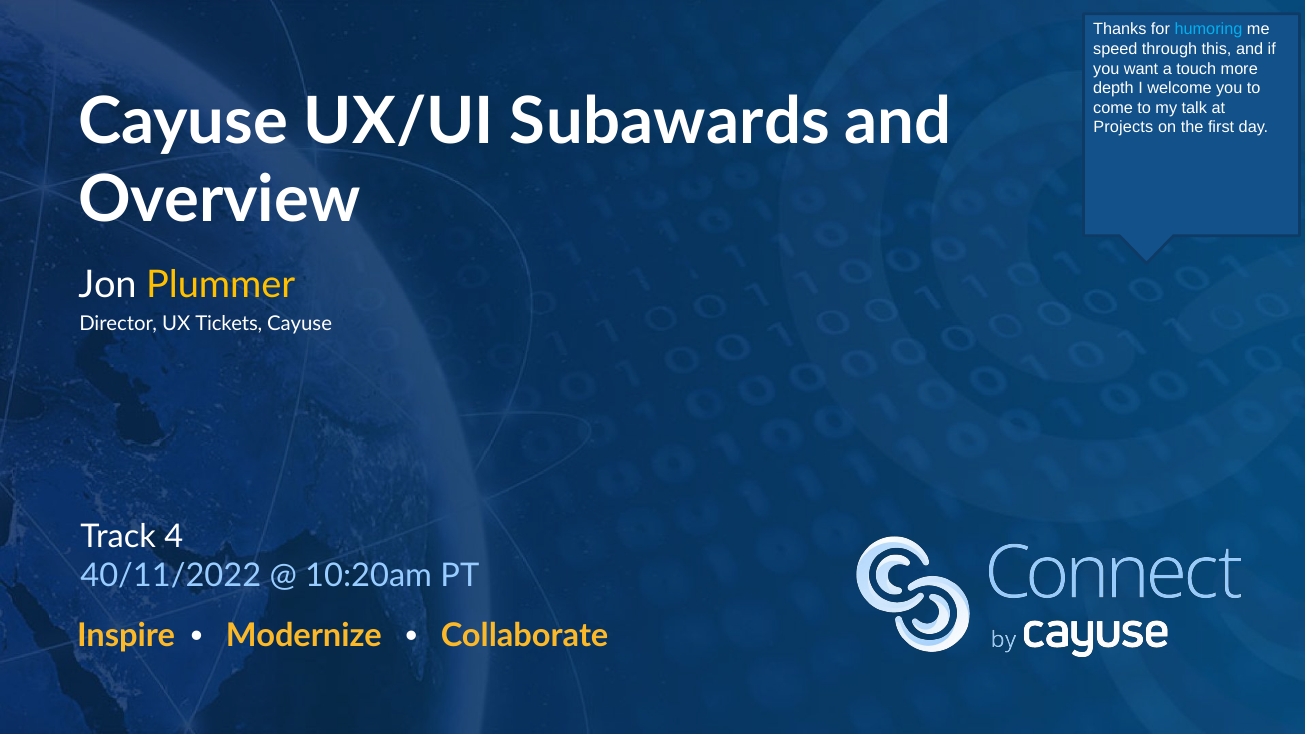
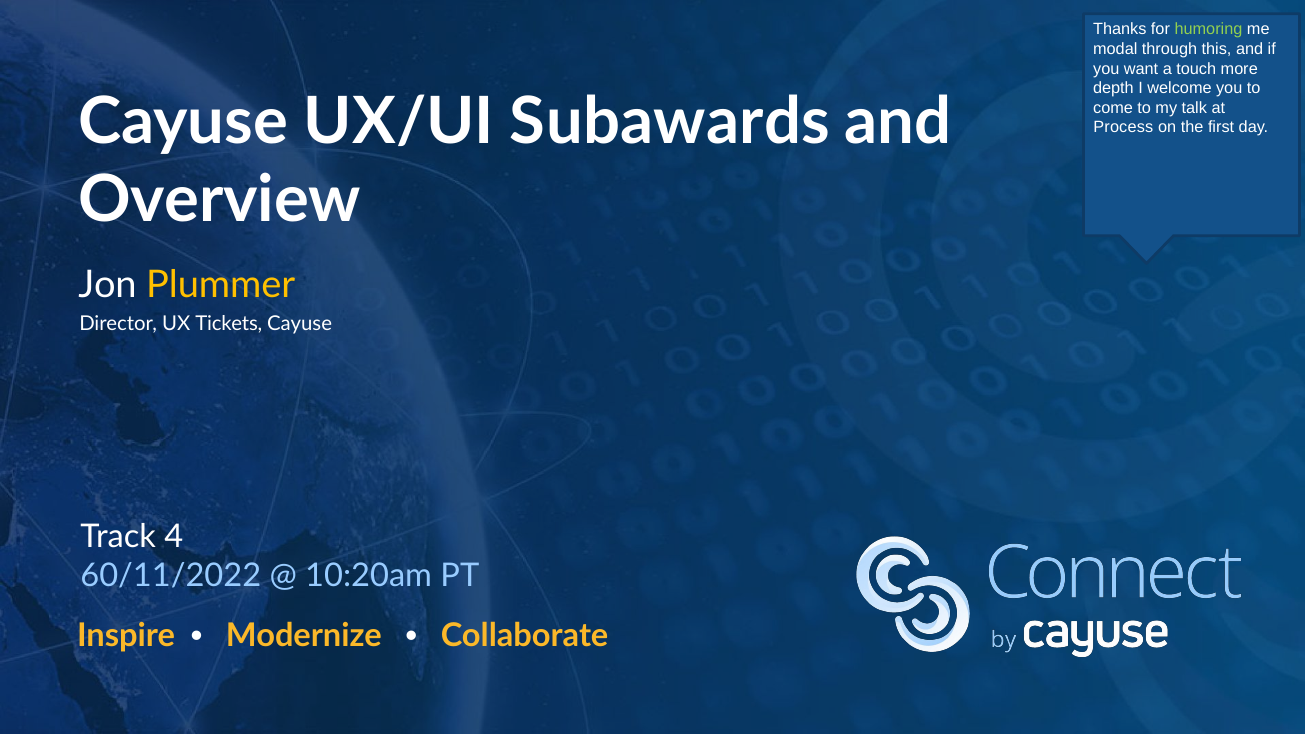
humoring colour: light blue -> light green (1208, 29)
speed: speed -> modal (1115, 49)
Projects: Projects -> Process (1123, 127)
40/11/2022: 40/11/2022 -> 60/11/2022 (171, 576)
